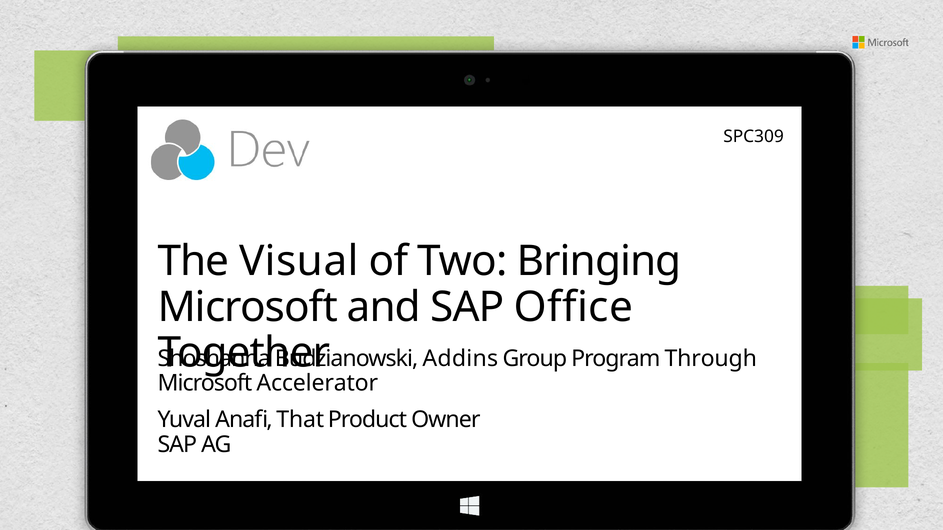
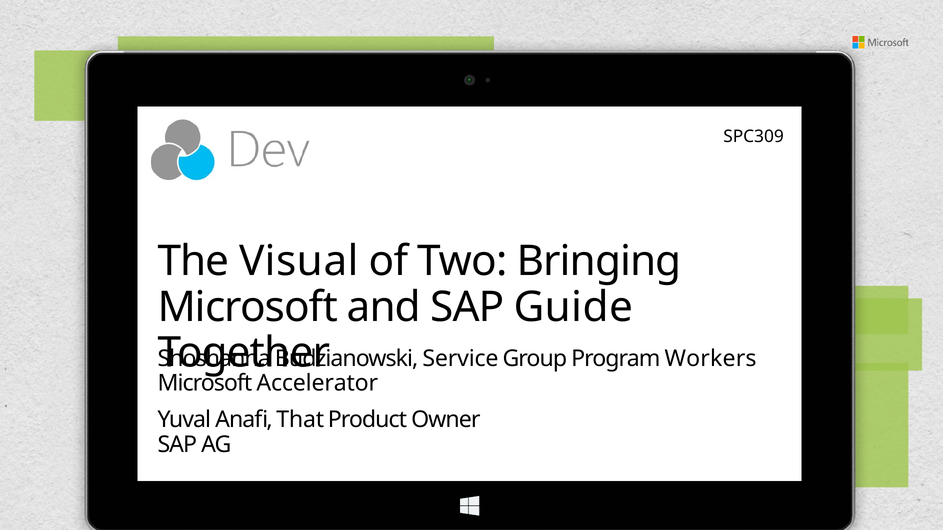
Office: Office -> Guide (573, 307)
Addins: Addins -> Service (460, 359)
Through: Through -> Workers (711, 359)
